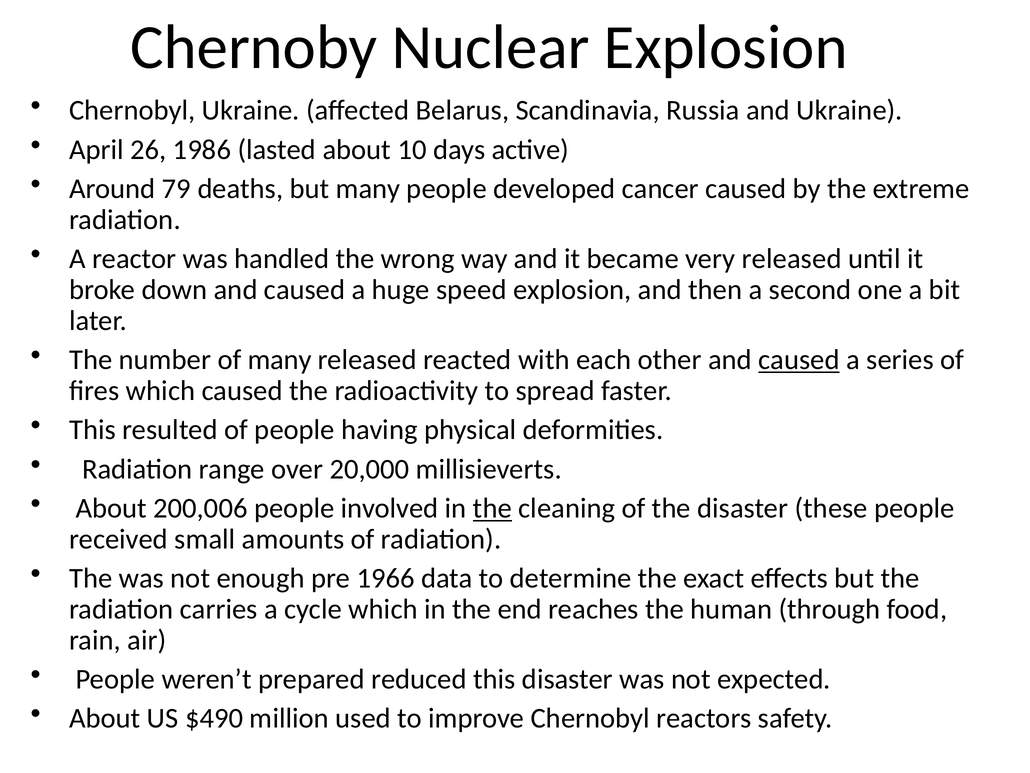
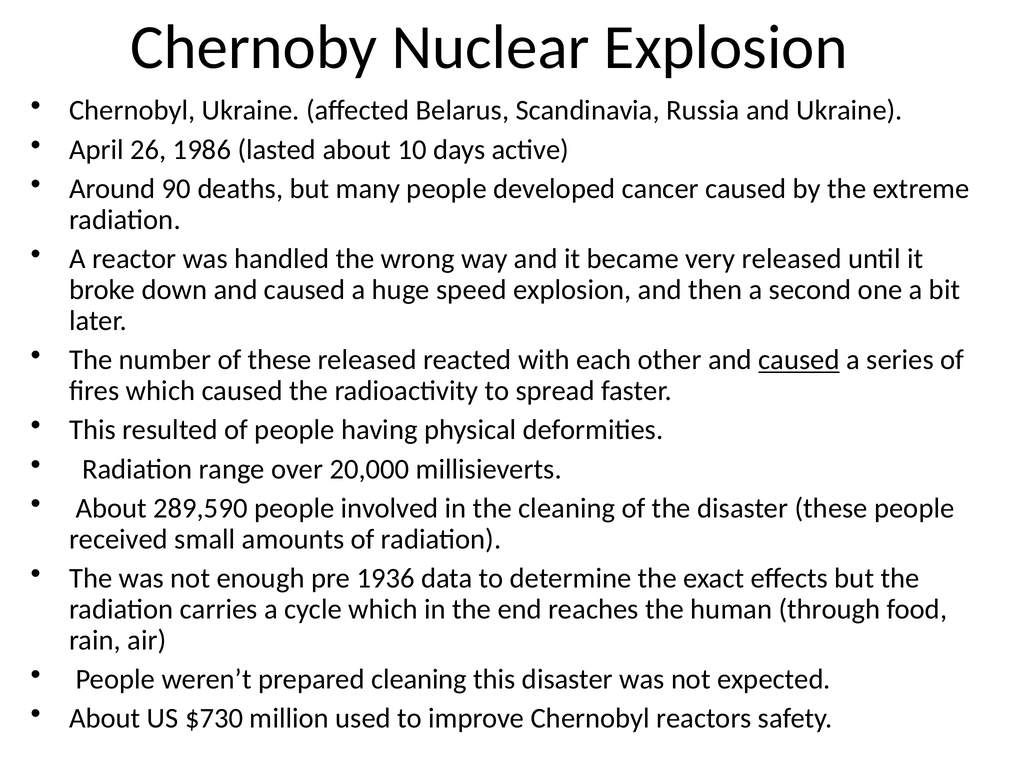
79: 79 -> 90 (176, 189)
of many: many -> these (280, 360)
200,006: 200,006 -> 289,590 (200, 508)
the underline: present -> none (492, 508)
1966: 1966 -> 1936 (386, 578)
prepared reduced: reduced -> cleaning (419, 679)
$490: $490 -> $730 (214, 718)
